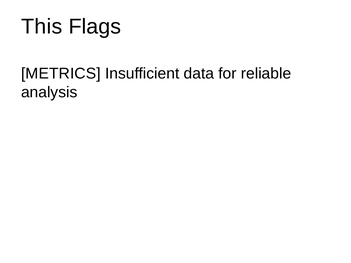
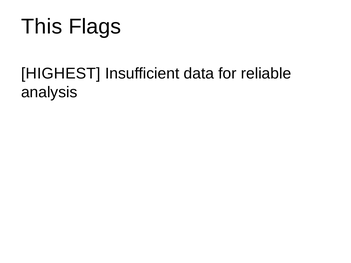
METRICS: METRICS -> HIGHEST (61, 74)
